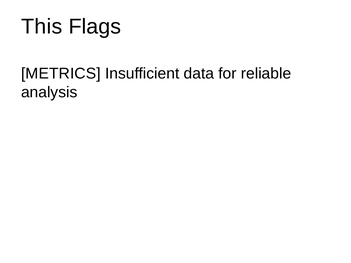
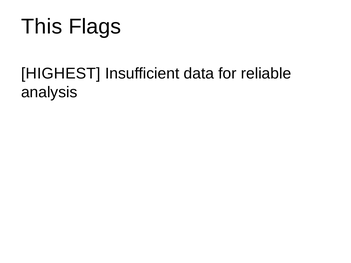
METRICS: METRICS -> HIGHEST (61, 74)
